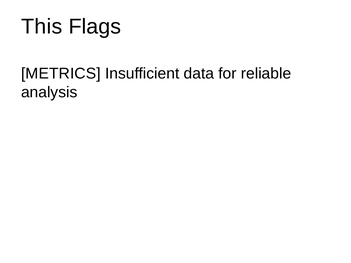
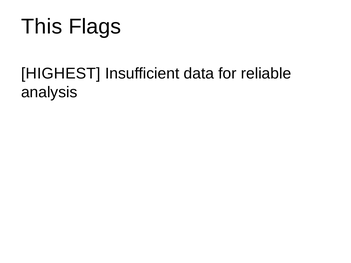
METRICS: METRICS -> HIGHEST (61, 74)
